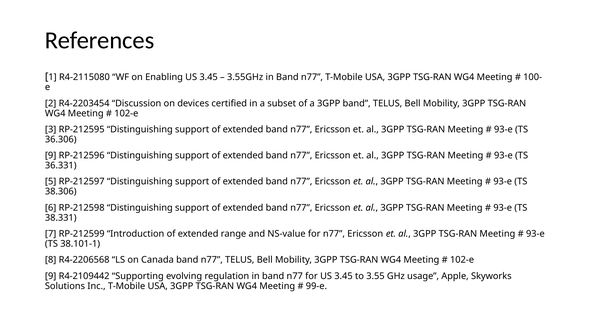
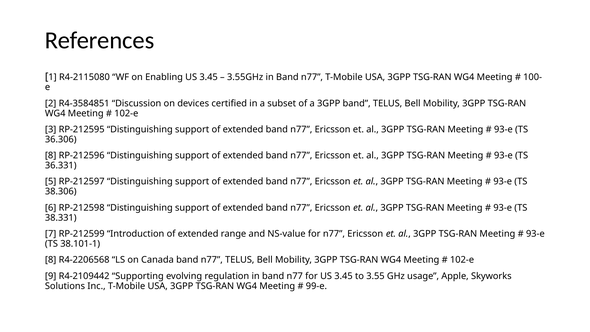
R4-2203454: R4-2203454 -> R4-3584851 (84, 103)
9: 9 -> 8 (51, 155)
